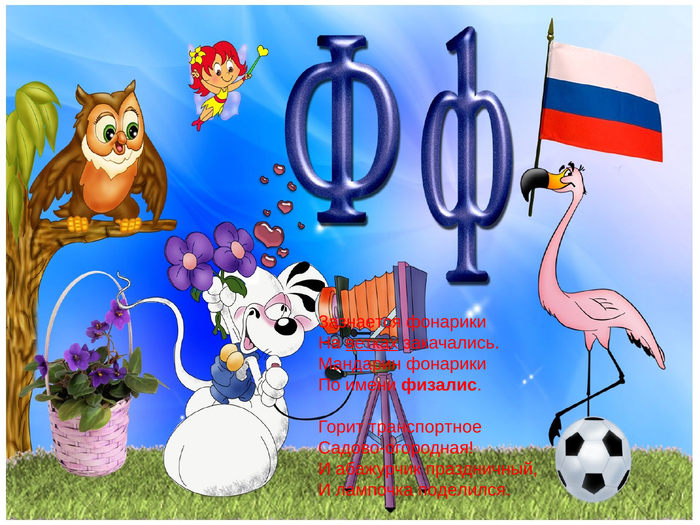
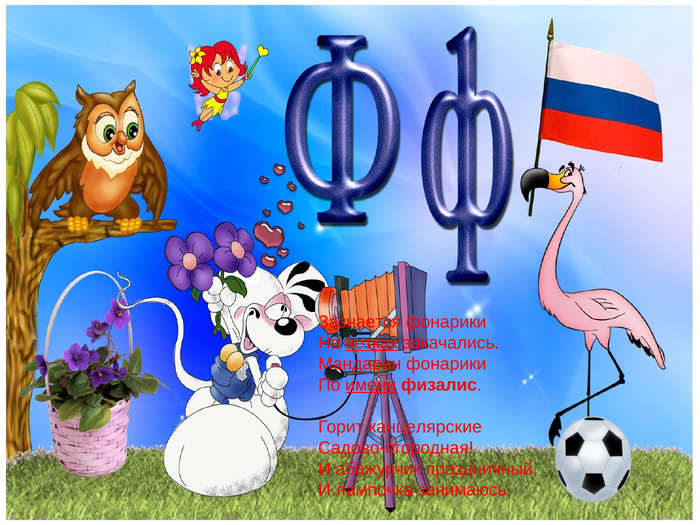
имени underline: none -> present (371, 385)
транспортное: транспортное -> канцелярские (425, 427)
поделился: поделился -> занимаюсь (464, 490)
